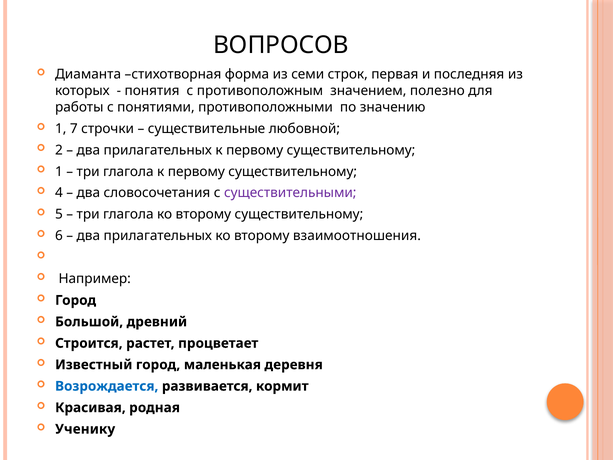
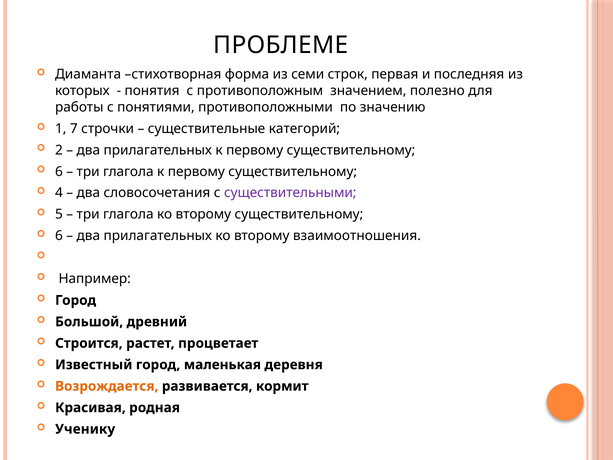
ВОПРОСОВ: ВОПРОСОВ -> ПРОБЛЕМЕ (281, 45)
любовной: любовной -> категорий (304, 129)
1: 1 -> 6 (59, 171)
Возрождается colour: blue -> orange (107, 386)
